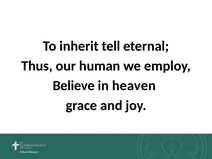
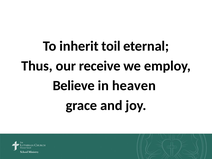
tell: tell -> toil (111, 46)
human: human -> receive (100, 66)
